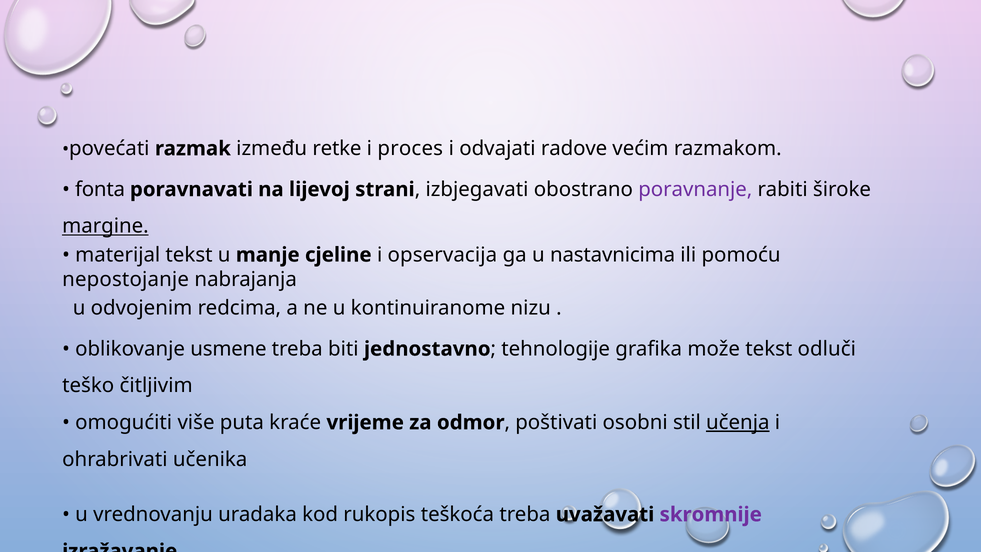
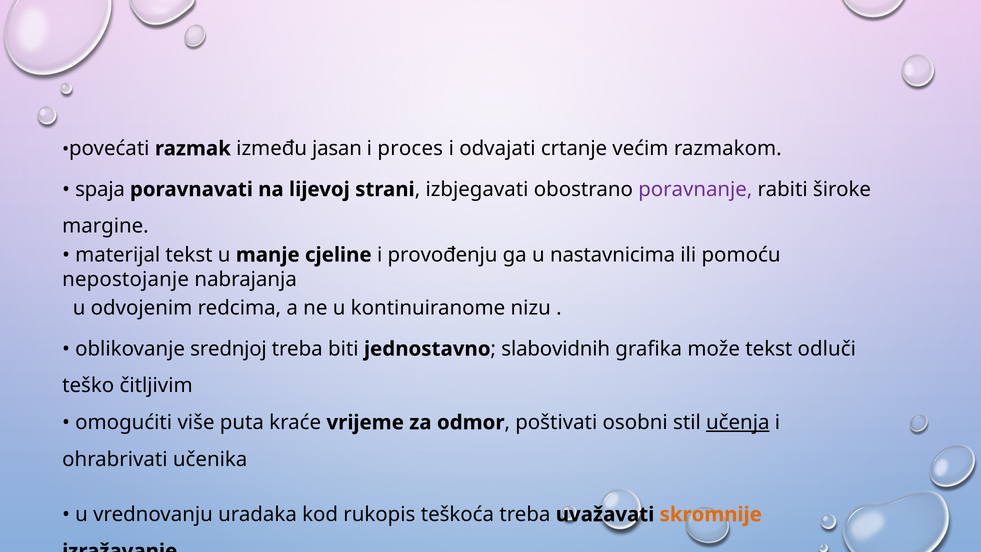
retke: retke -> jasan (337, 149)
radove: radove -> crtanje (574, 149)
fonta: fonta -> spaja (100, 189)
margine underline: present -> none (105, 226)
opservacija: opservacija -> provođenju (443, 255)
usmene: usmene -> srednjoj (228, 349)
tehnologije: tehnologije -> slabovidnih (556, 349)
skromnije colour: purple -> orange (711, 514)
